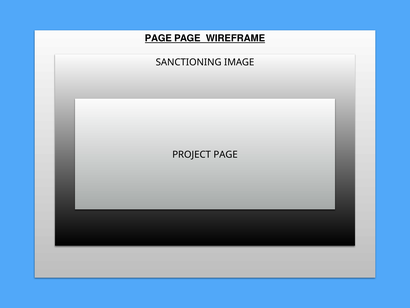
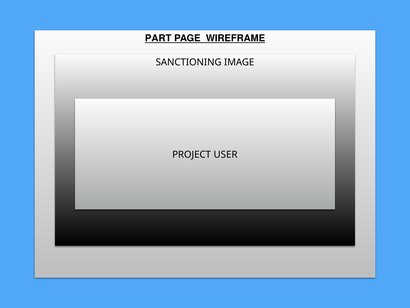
PAGE: PAGE -> PART (158, 38)
PROJECT PAGE: PAGE -> USER (226, 154)
